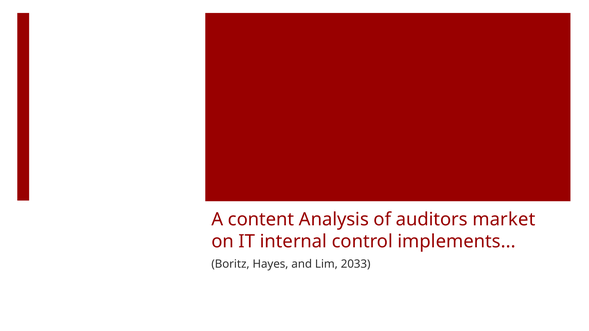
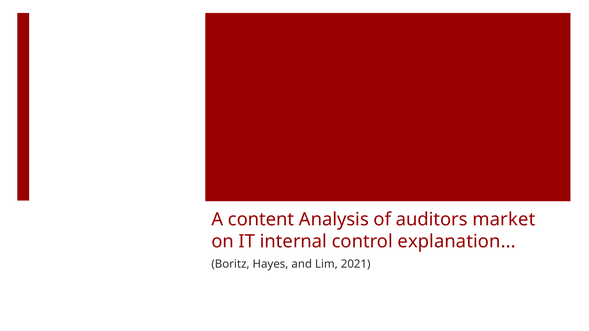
implements: implements -> explanation (457, 242)
2033: 2033 -> 2021 (356, 264)
